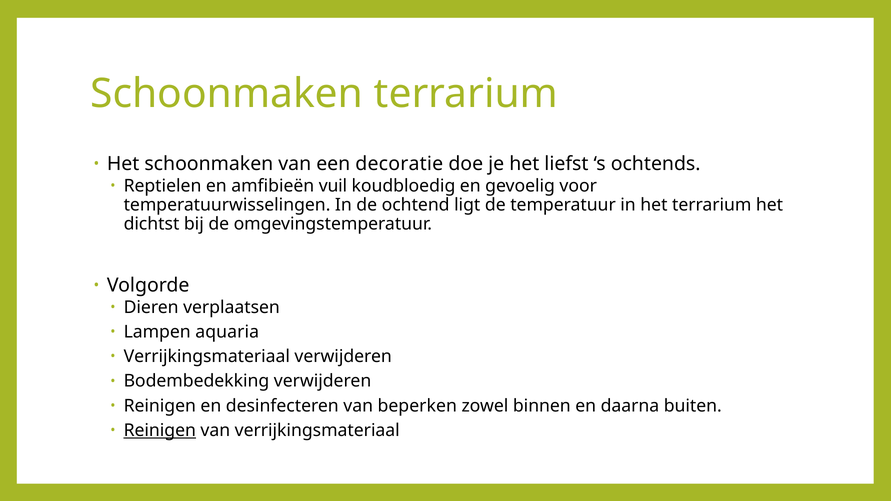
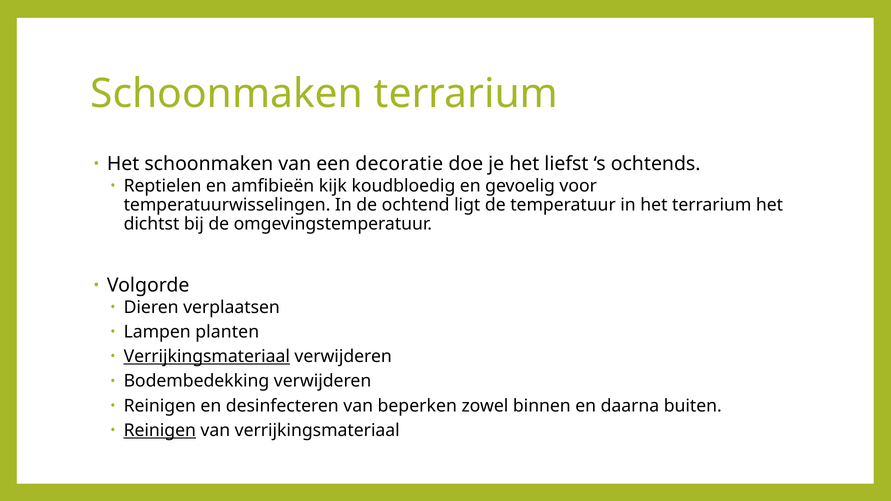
vuil: vuil -> kijk (333, 186)
aquaria: aquaria -> planten (227, 332)
Verrijkingsmateriaal underline: none -> present (207, 357)
